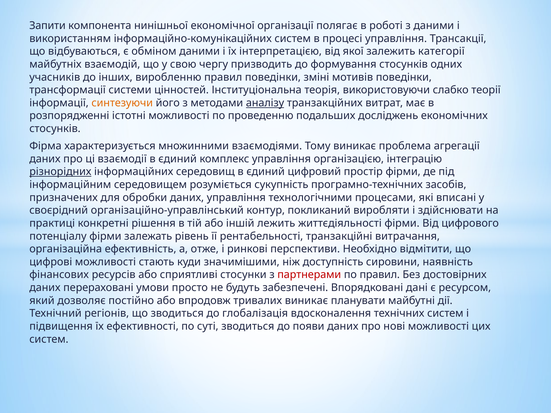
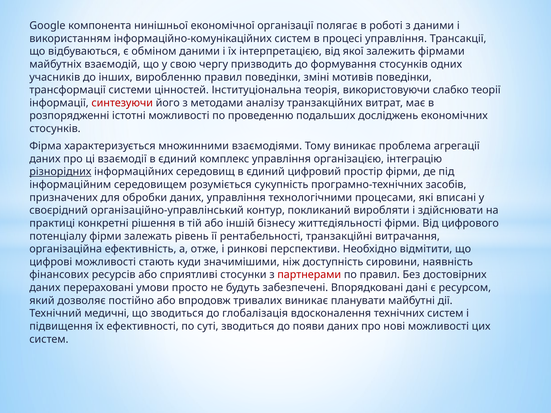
Запити: Запити -> Google (47, 26)
категорії: категорії -> фірмами (441, 51)
синтезуючи colour: orange -> red (122, 103)
аналізу underline: present -> none (265, 103)
лежить: лежить -> бізнесу (276, 223)
регіонів: регіонів -> медичні (107, 314)
